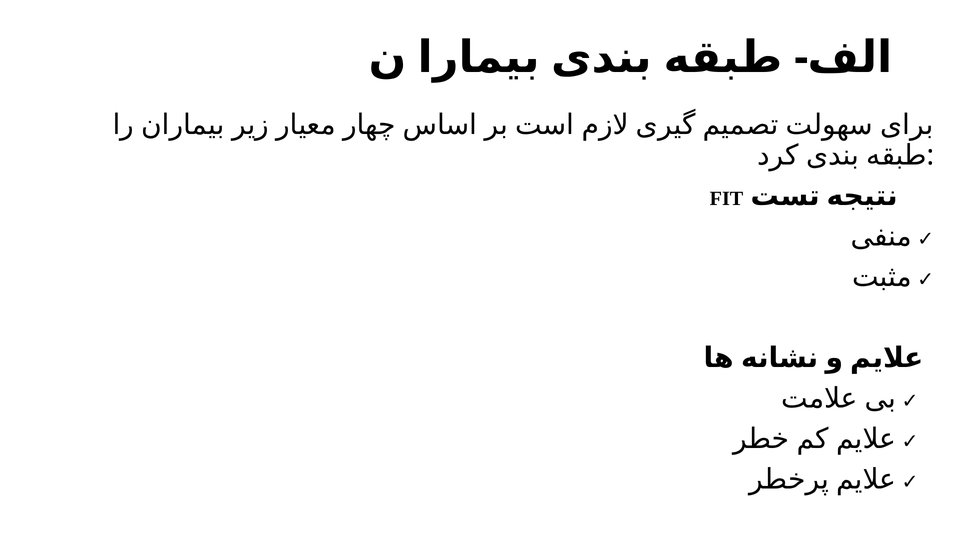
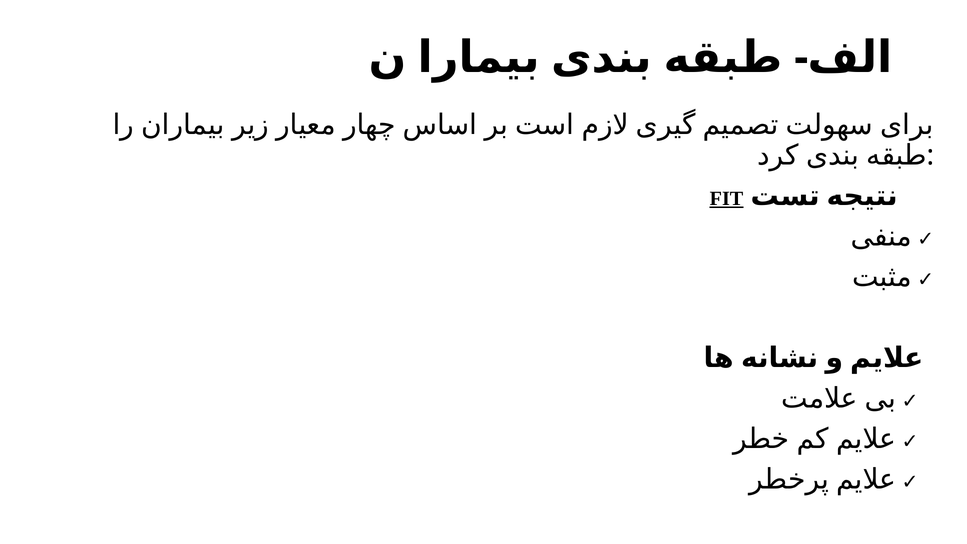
FIT underline: none -> present (726, 199)
